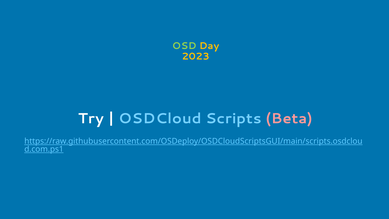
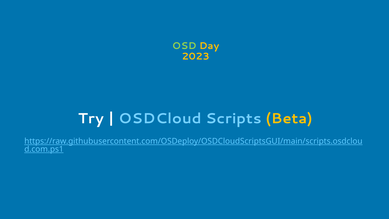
Beta colour: pink -> yellow (289, 118)
